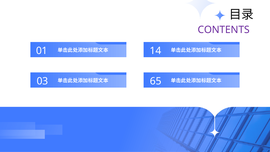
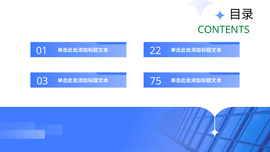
CONTENTS colour: purple -> green (224, 30)
14: 14 -> 22 (156, 51)
65: 65 -> 75 (156, 81)
